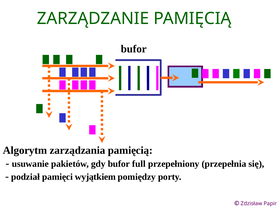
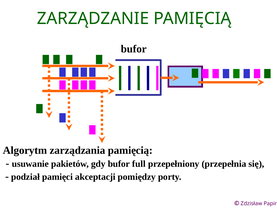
wyjątkiem: wyjątkiem -> akceptacji (95, 177)
